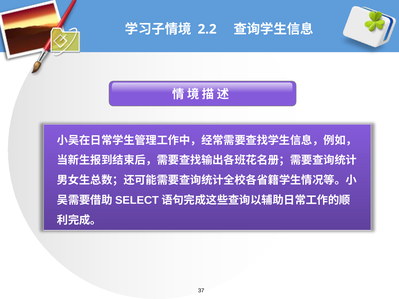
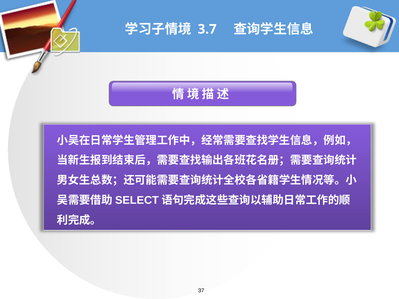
2.2: 2.2 -> 3.7 (207, 29)
